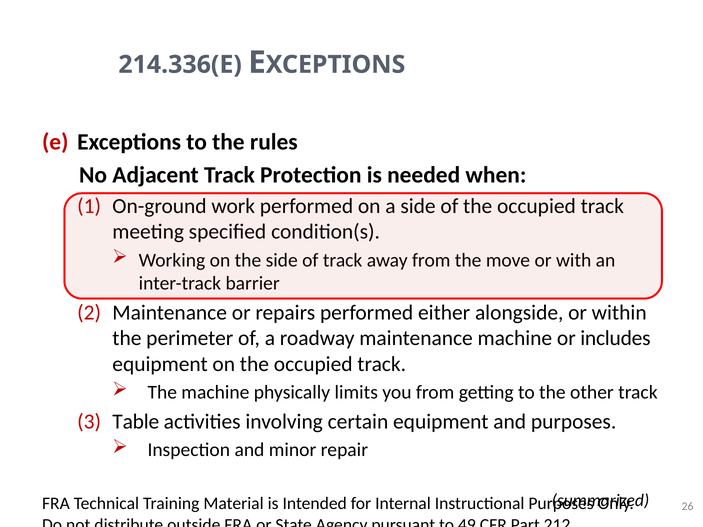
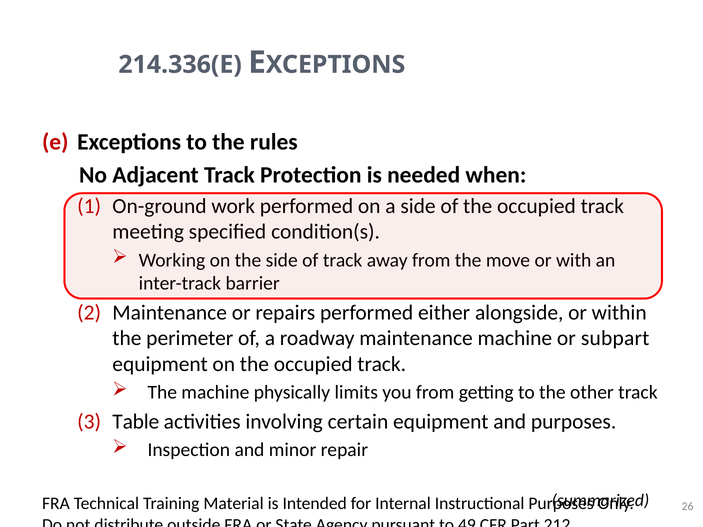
includes: includes -> subpart (615, 338)
